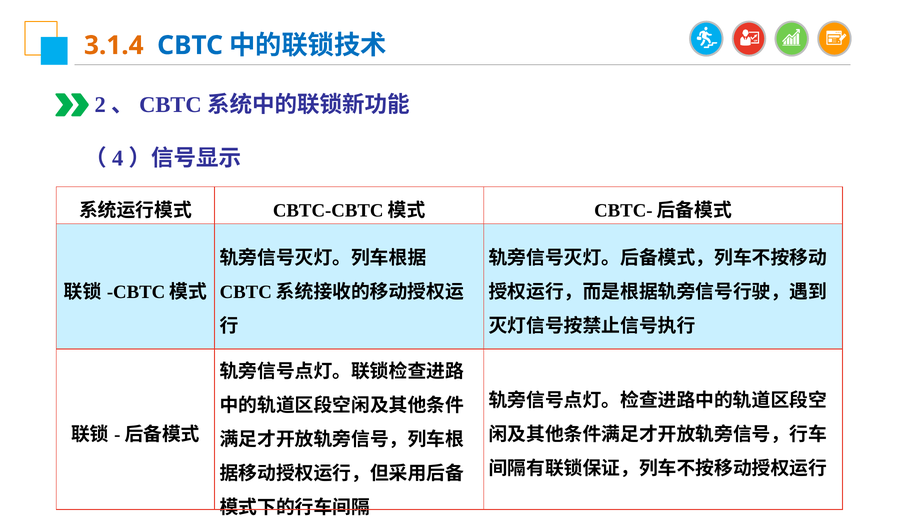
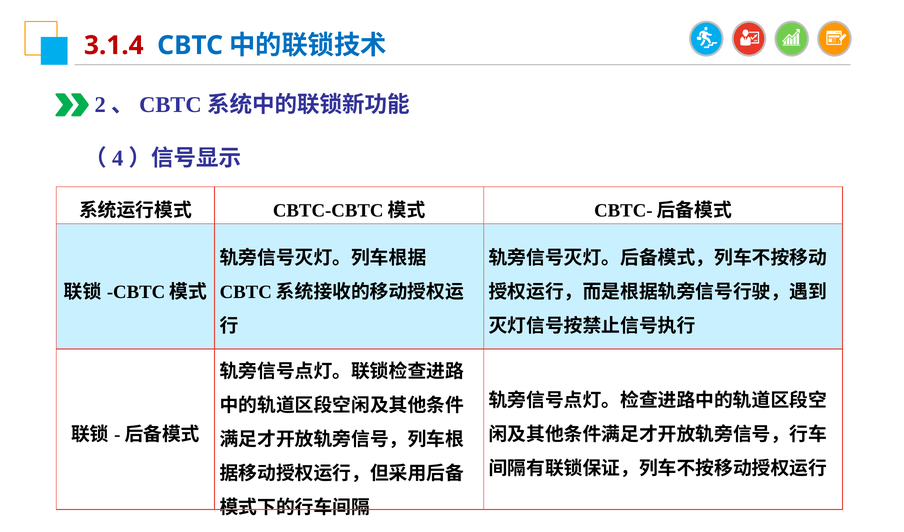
3.1.4 colour: orange -> red (114, 45)
